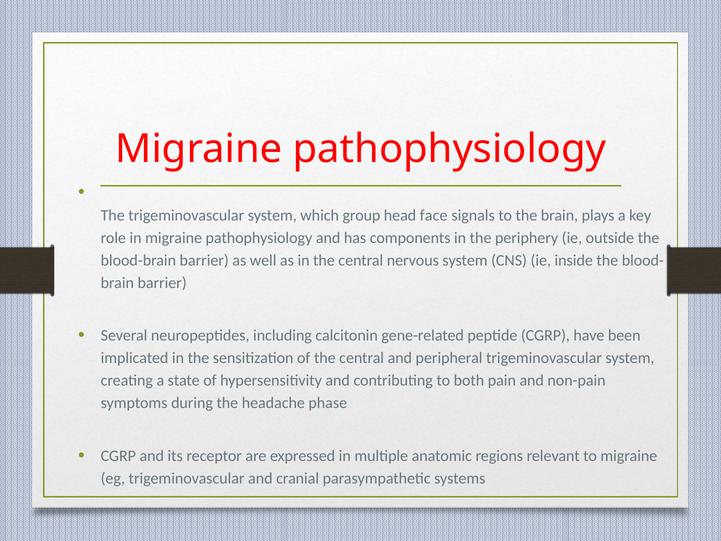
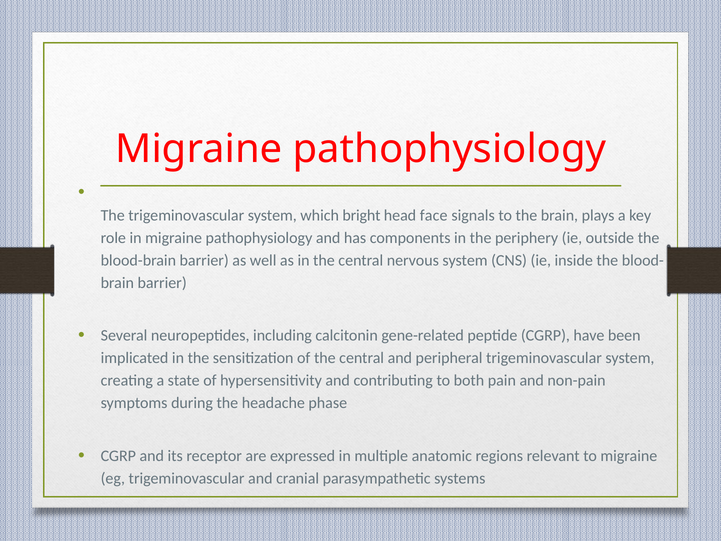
group: group -> bright (361, 215)
